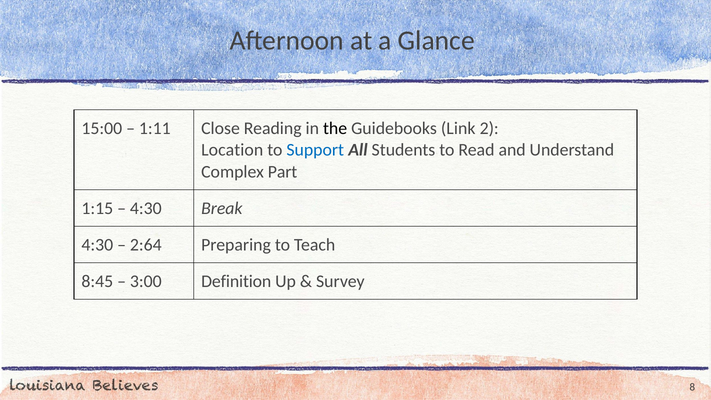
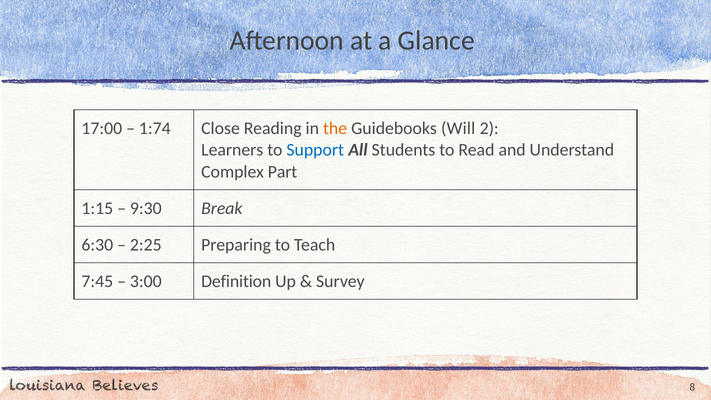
15:00: 15:00 -> 17:00 (102, 128)
1:11: 1:11 -> 1:74 (155, 128)
the colour: black -> orange (335, 128)
Link: Link -> Will (458, 128)
Location: Location -> Learners (232, 150)
4:30: 4:30 -> 9:30 (146, 208)
4:30: 4:30 -> 6:30 (97, 245)
2:64: 2:64 -> 2:25 (146, 245)
8:45: 8:45 -> 7:45 (97, 281)
